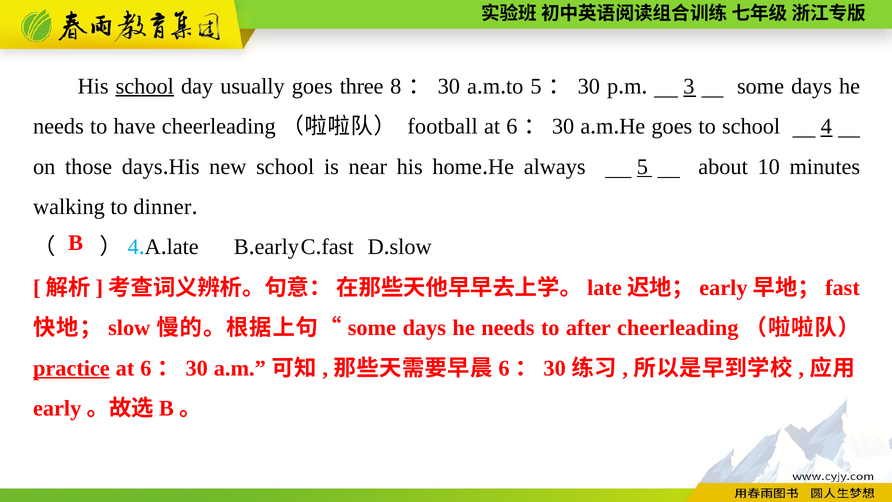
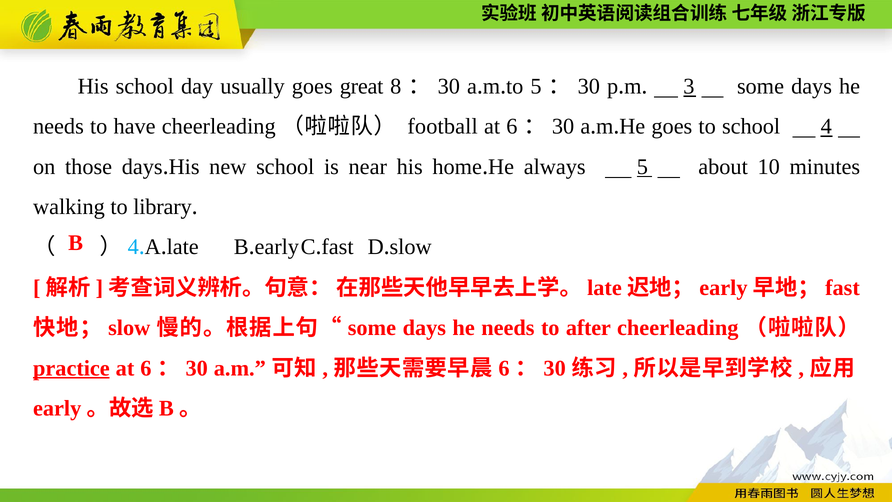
school underline: present -> none (145, 86)
three: three -> great (362, 86)
dinner: dinner -> library (163, 207)
